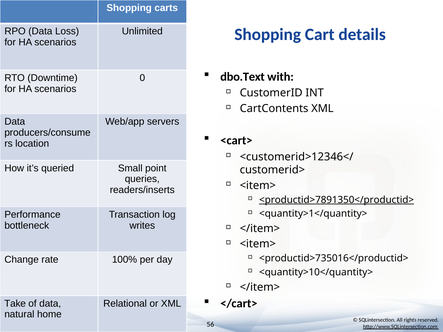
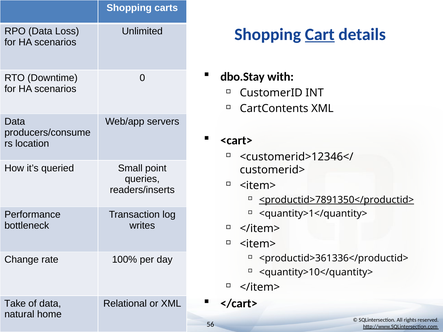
Cart underline: none -> present (320, 34)
dbo.Text: dbo.Text -> dbo.Stay (243, 77)
<productid>735016</productid>: <productid>735016</productid> -> <productid>361336</productid> (334, 259)
